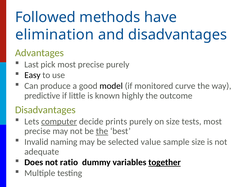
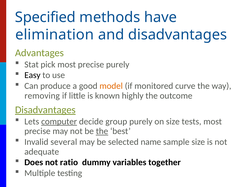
Followed: Followed -> Specified (45, 17)
Last: Last -> Stat (32, 65)
model colour: black -> orange (111, 86)
predictive: predictive -> removing (42, 96)
Disadvantages underline: none -> present (45, 110)
prints: prints -> group (116, 122)
naming: naming -> several (64, 142)
value: value -> name (151, 142)
together underline: present -> none (165, 163)
